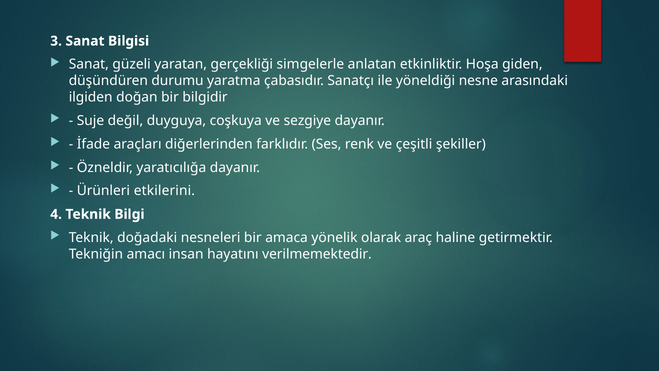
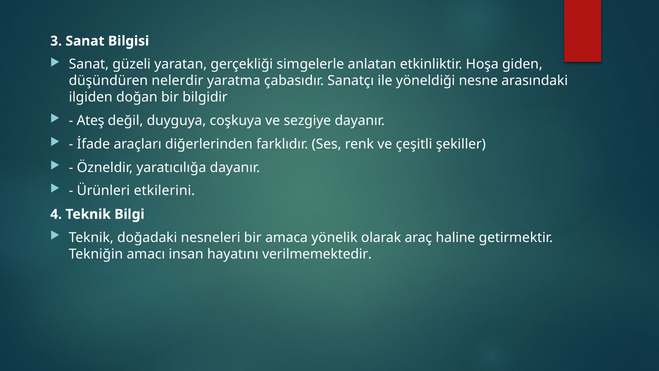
durumu: durumu -> nelerdir (177, 81)
Suje: Suje -> Ateş (91, 121)
